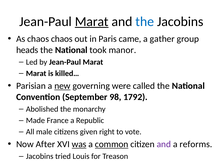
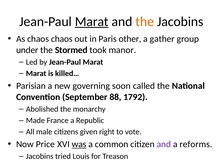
the colour: blue -> orange (145, 22)
came: came -> other (130, 39)
heads: heads -> under (27, 50)
National: National -> Stormed (71, 50)
new underline: present -> none (62, 86)
were: were -> soon (121, 86)
98: 98 -> 88 (115, 97)
After: After -> Price (45, 144)
common underline: present -> none (112, 144)
